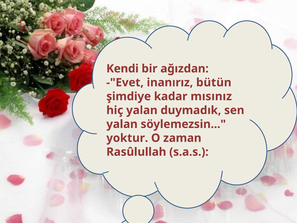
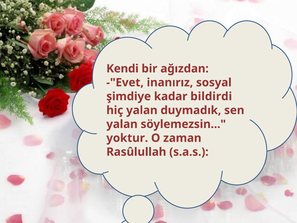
bütün: bütün -> sosyal (214, 82)
mısınız: mısınız -> bildirdi (211, 96)
